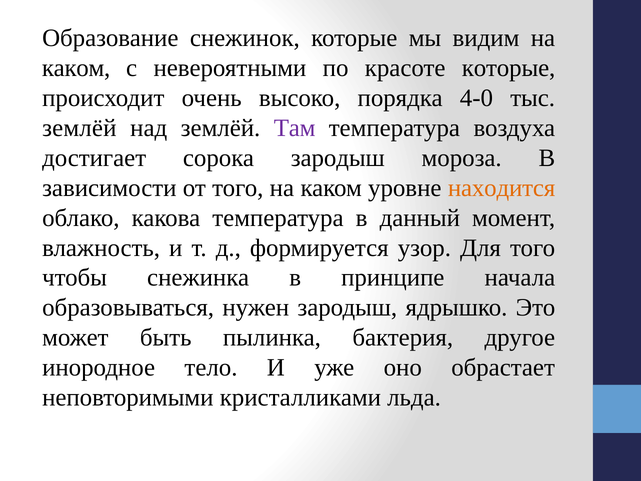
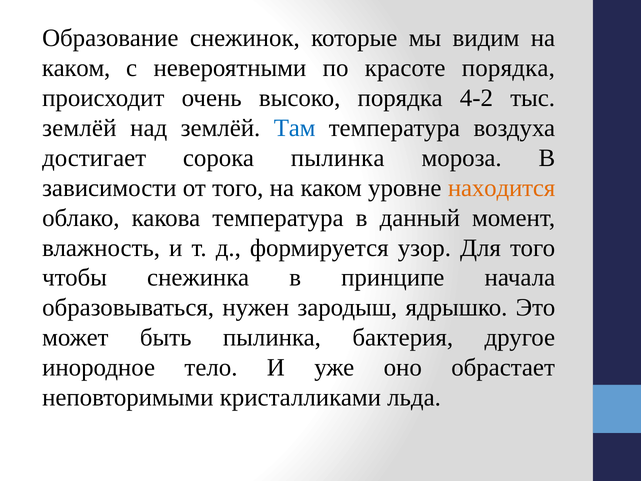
красоте которые: которые -> порядка (508, 68)
4-0: 4-0 -> 4-2 (476, 98)
Там colour: purple -> blue (295, 128)
сорока зародыш: зародыш -> пылинка (338, 158)
